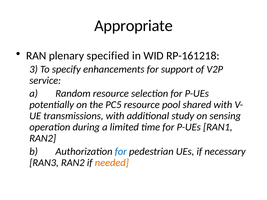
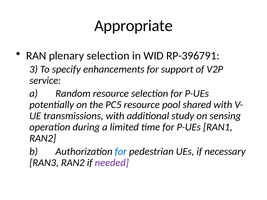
plenary specified: specified -> selection (108, 56)
RP-161218: RP-161218 -> RP-396791 (193, 56)
needed colour: orange -> purple (112, 163)
